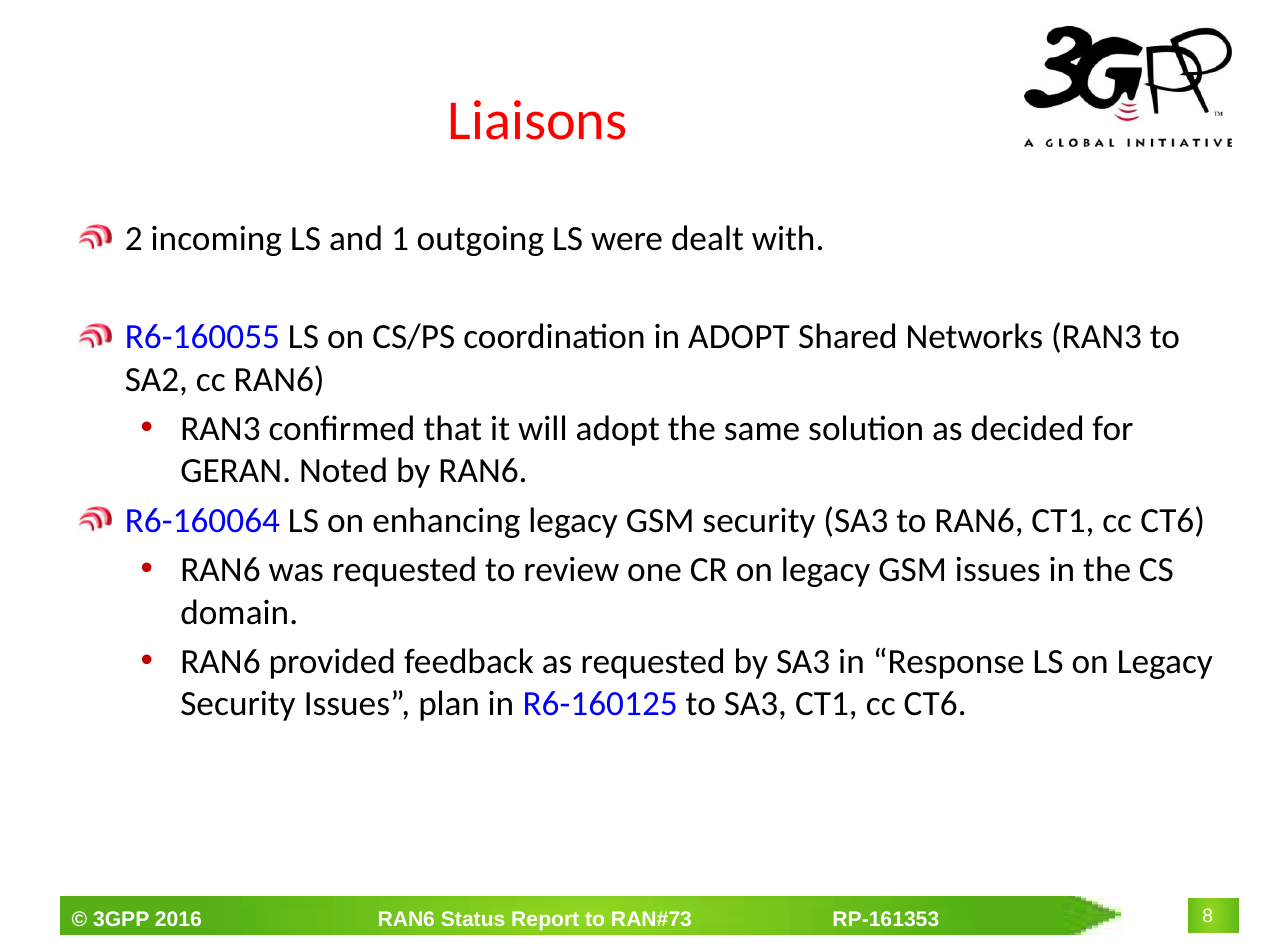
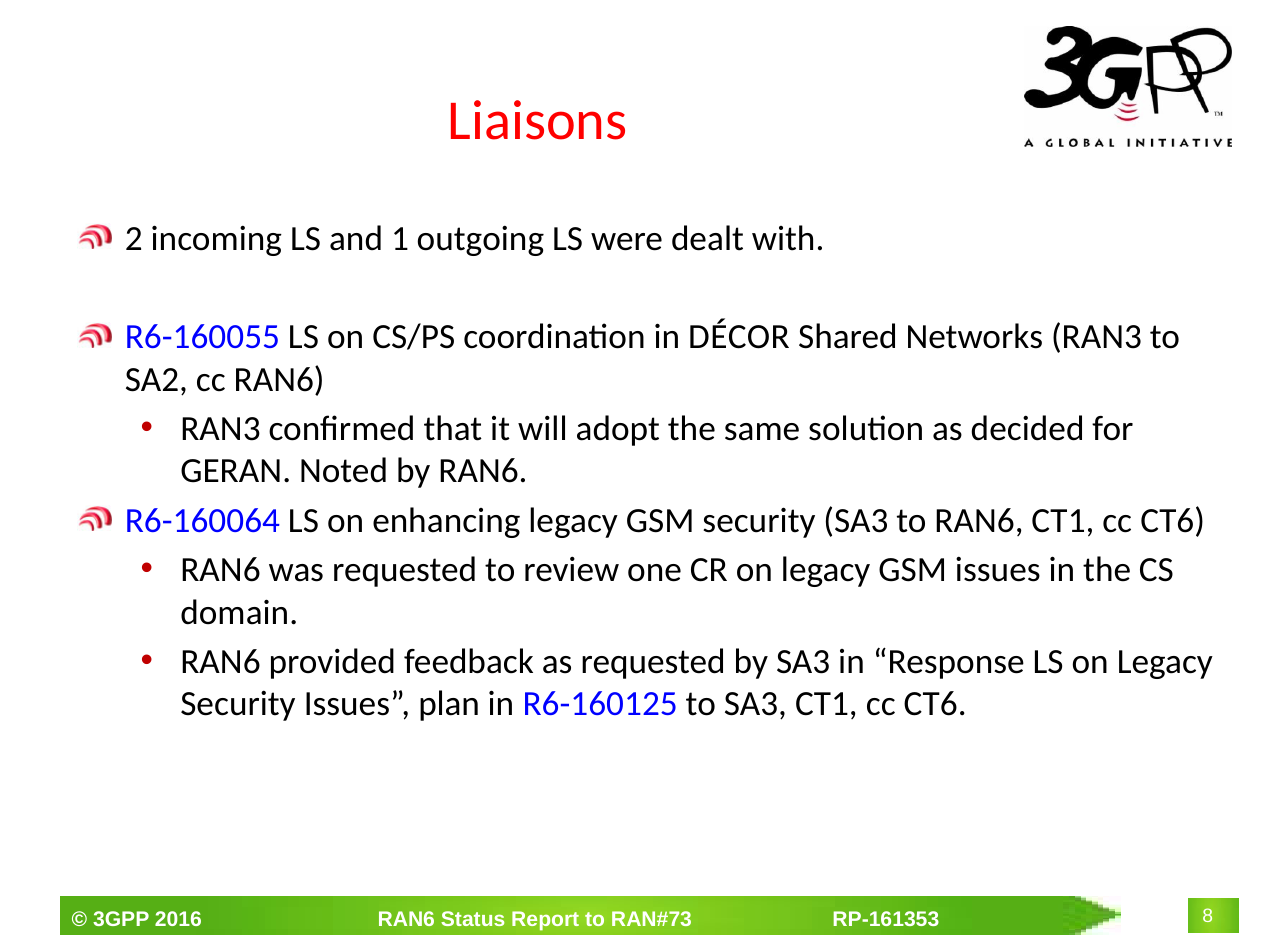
in ADOPT: ADOPT -> DÉCOR (739, 337)
